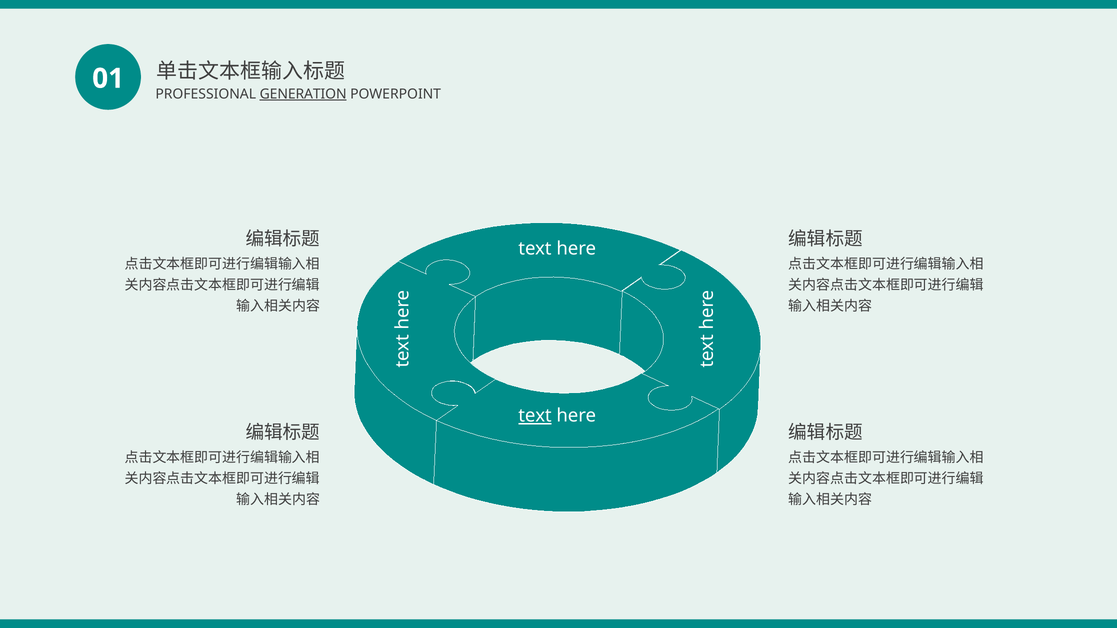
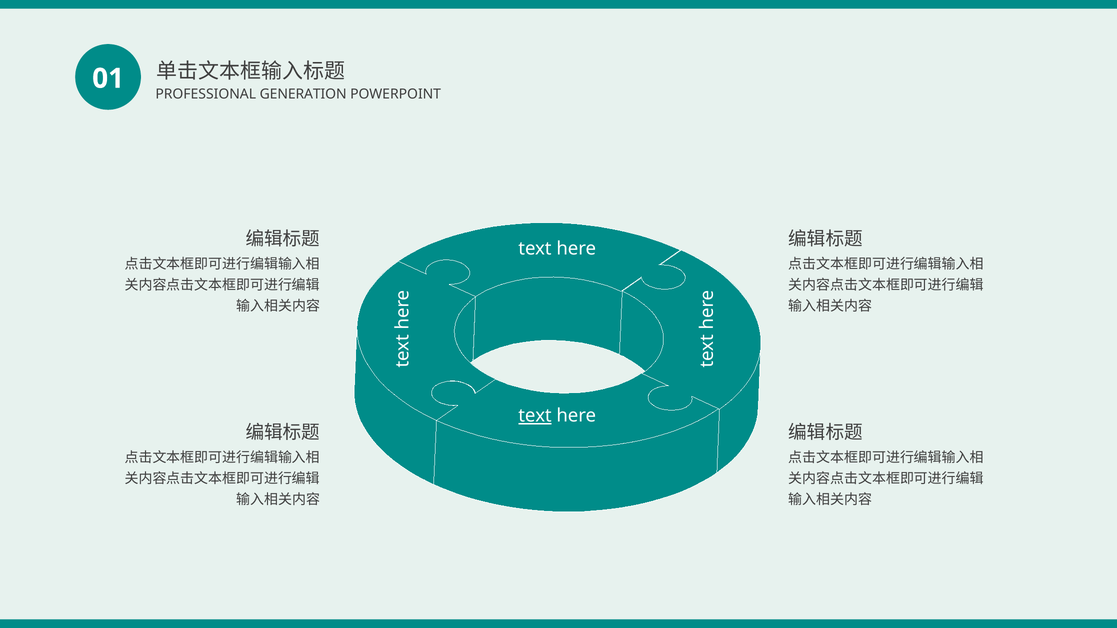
GENERATION underline: present -> none (303, 94)
